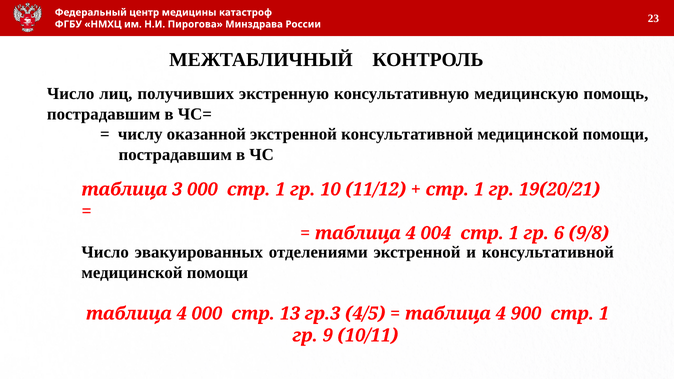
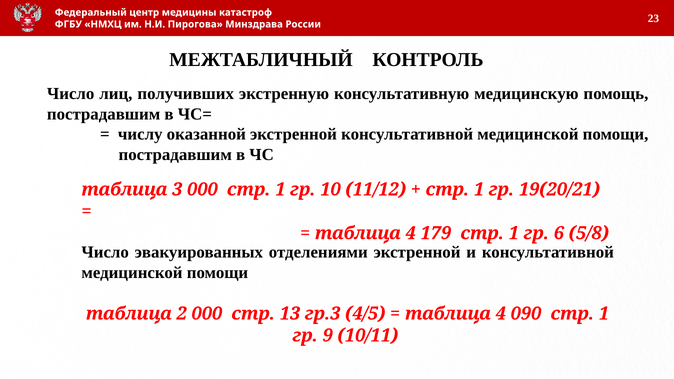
004: 004 -> 179 (436, 233)
9/8: 9/8 -> 5/8 (589, 233)
4: 4 -> 2 (182, 314)
900: 900 -> 090 (526, 314)
